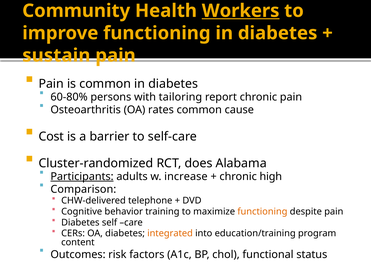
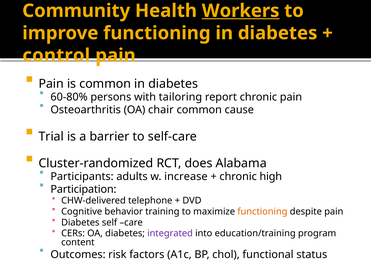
sustain: sustain -> control (56, 55)
rates: rates -> chair (161, 109)
Cost: Cost -> Trial (51, 136)
Participants underline: present -> none (82, 176)
Comparison: Comparison -> Participation (83, 189)
integrated colour: orange -> purple (170, 233)
